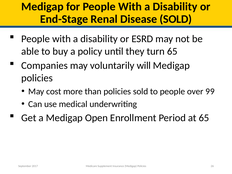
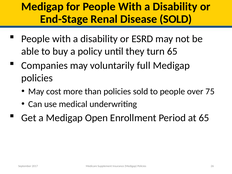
will: will -> full (144, 66)
99: 99 -> 75 (210, 91)
